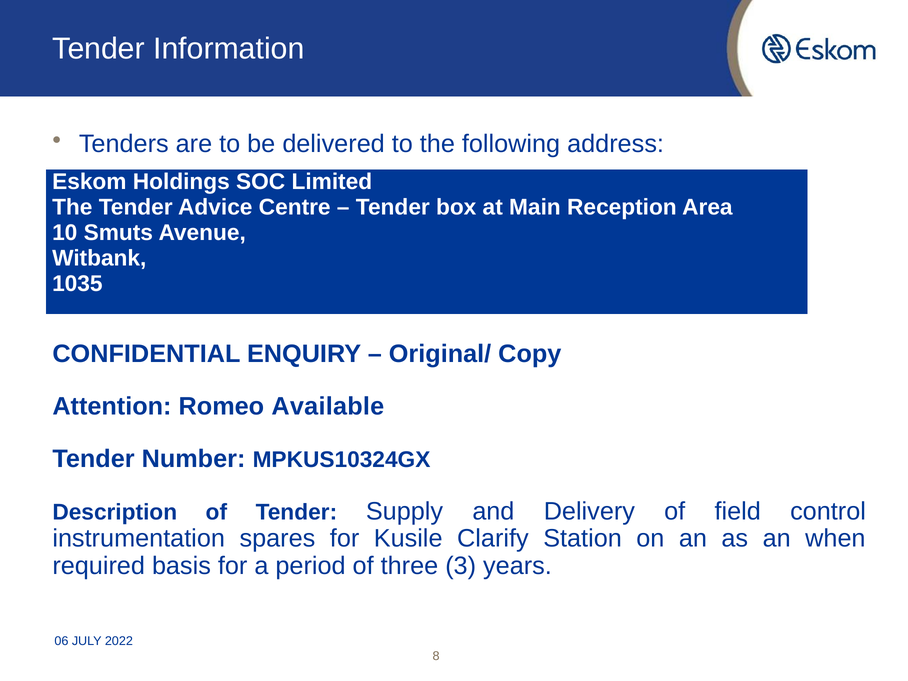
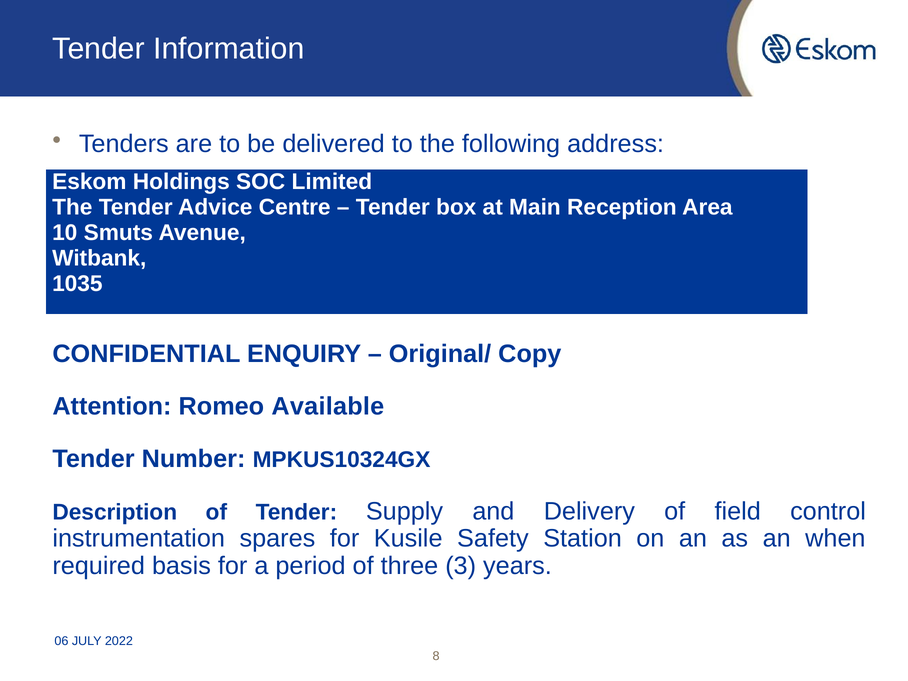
Clarify: Clarify -> Safety (493, 539)
